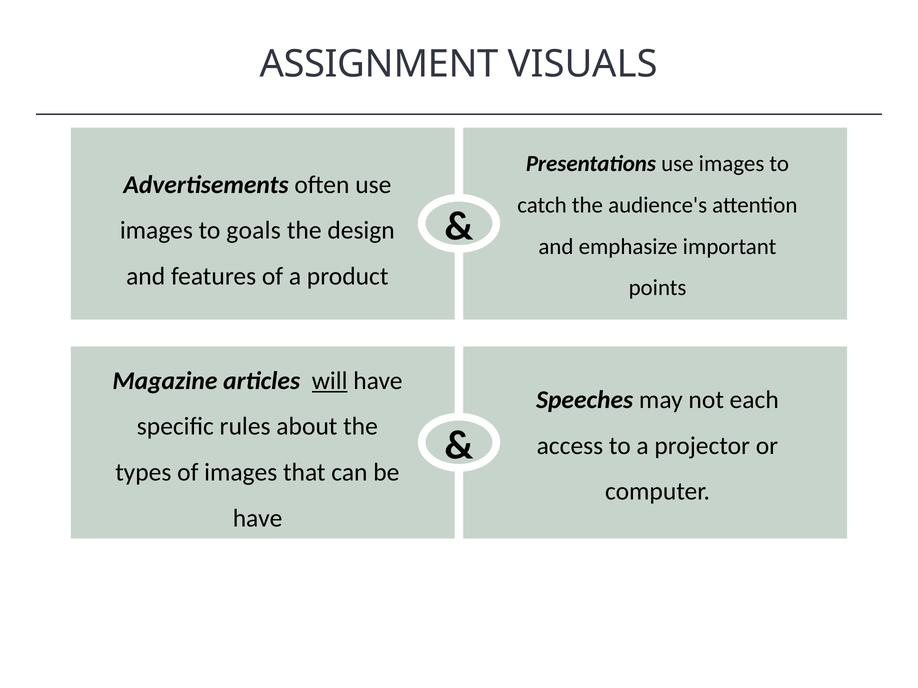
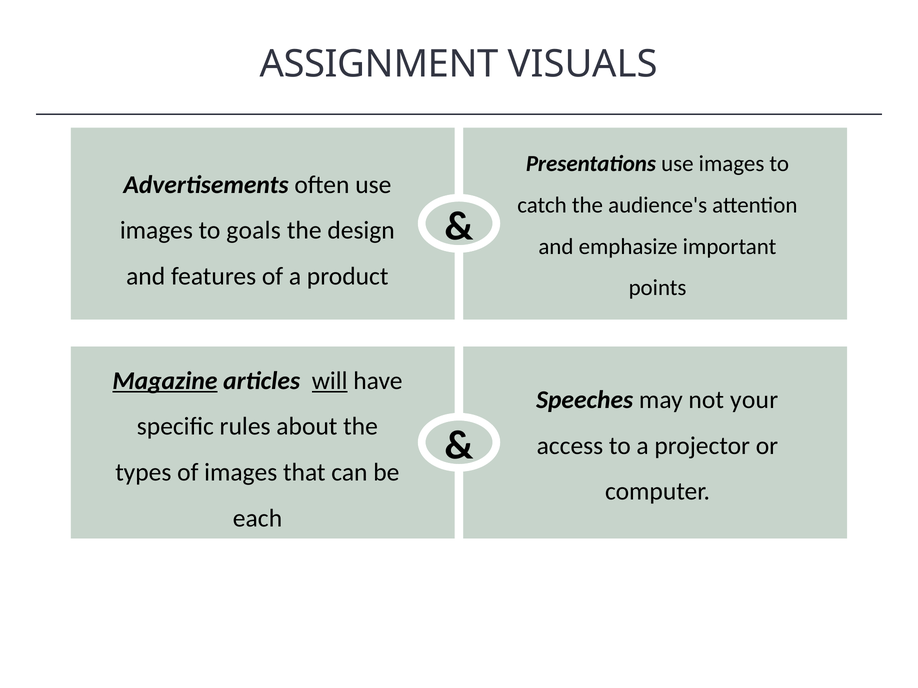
Magazine underline: none -> present (165, 381)
each: each -> your (754, 400)
have: have -> each (257, 519)
